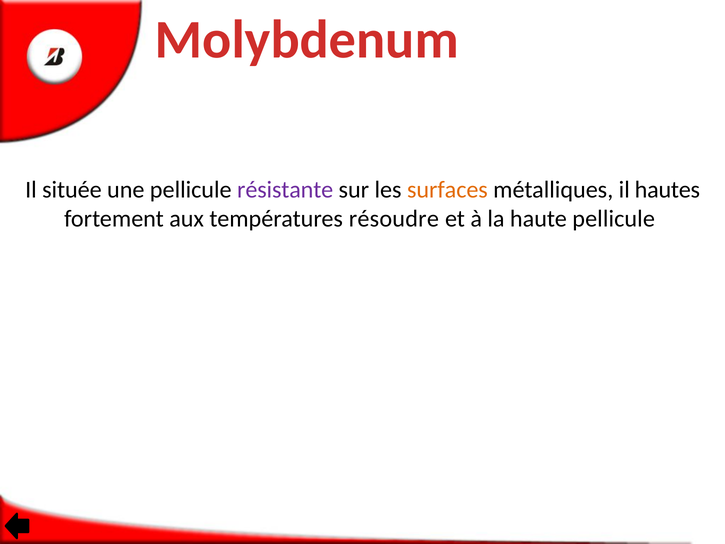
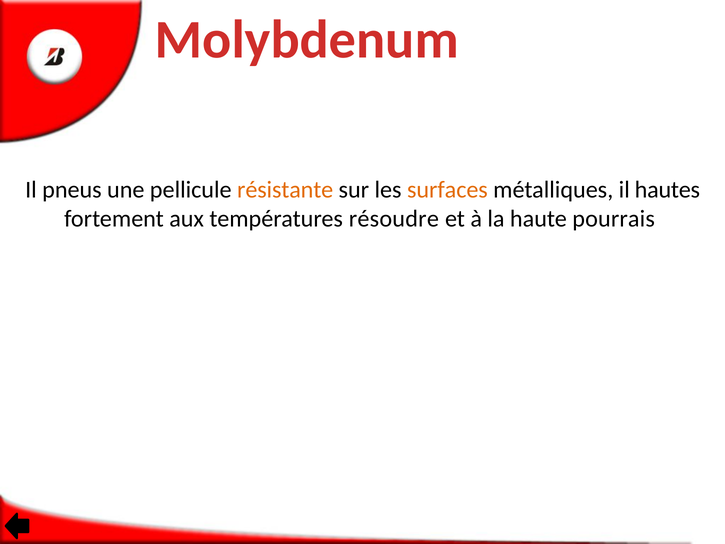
située: située -> pneus (72, 190)
résistante colour: purple -> orange (285, 190)
haute pellicule: pellicule -> pourrais (614, 219)
